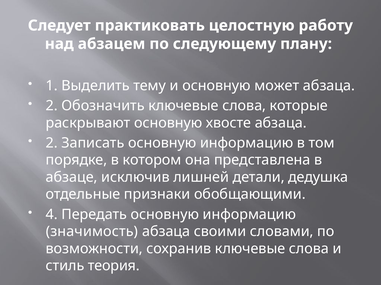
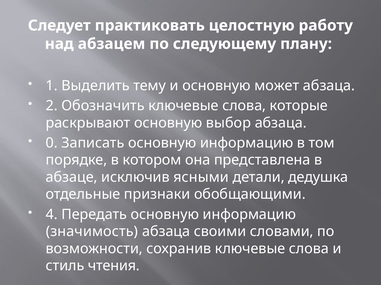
хвосте: хвосте -> выбор (228, 123)
2: 2 -> 0 (52, 143)
лишней: лишней -> ясными (201, 178)
теория: теория -> чтения (114, 266)
